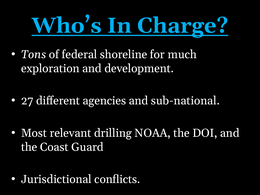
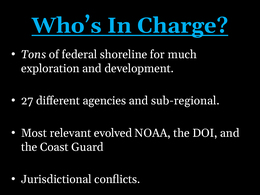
sub-national: sub-national -> sub-regional (185, 101)
drilling: drilling -> evolved (113, 133)
